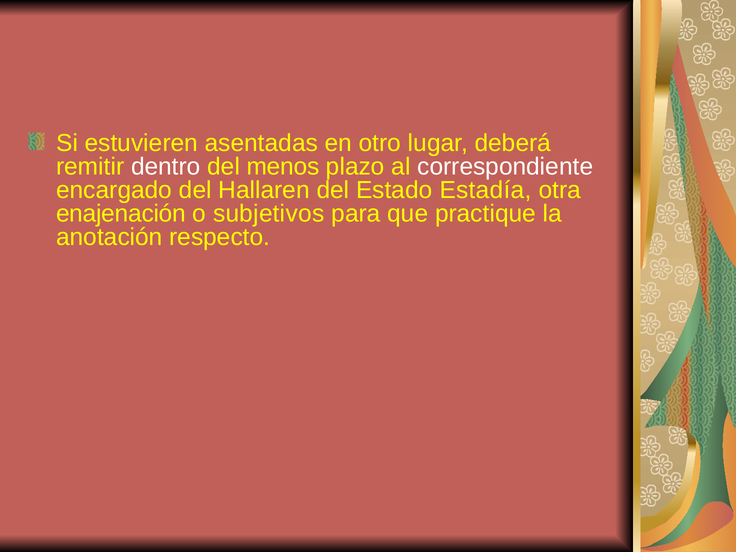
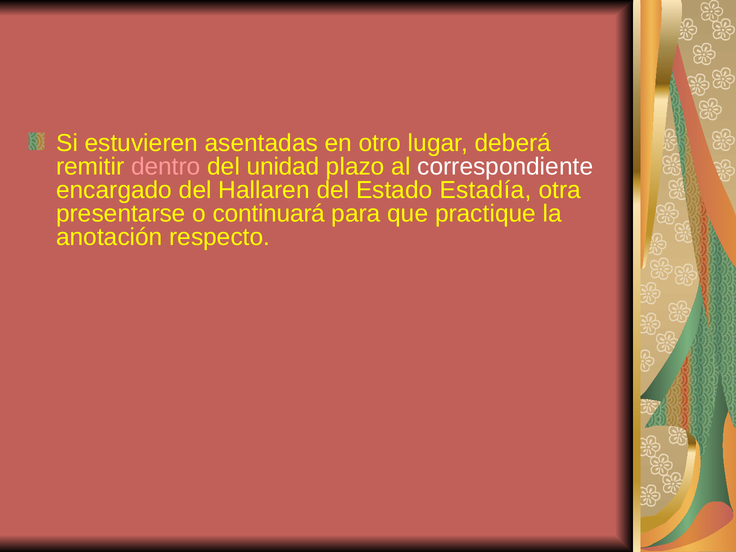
dentro colour: white -> pink (166, 167)
menos: menos -> unidad (283, 167)
enajenación: enajenación -> presentarse (121, 214)
subjetivos: subjetivos -> continuará (269, 214)
